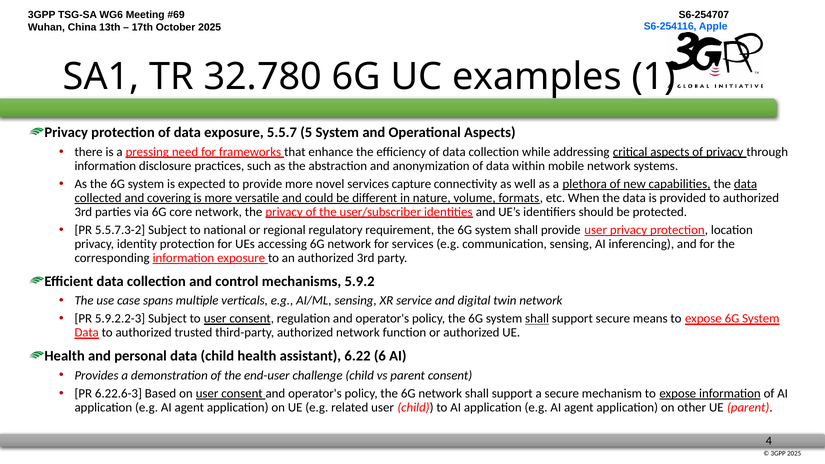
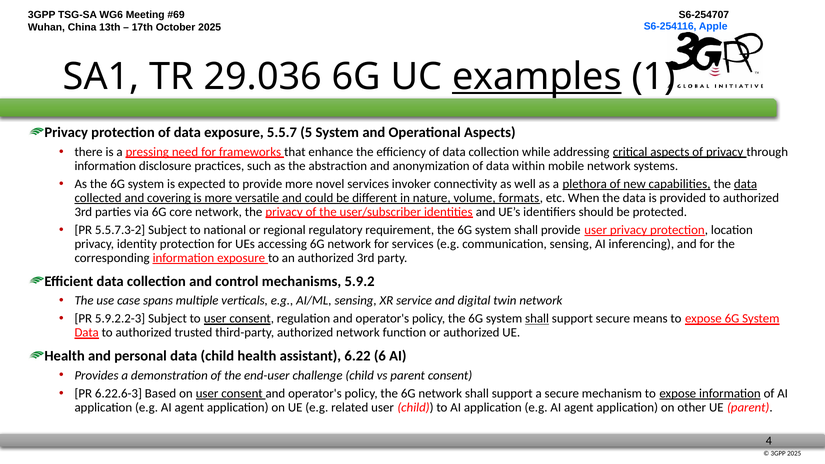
32.780: 32.780 -> 29.036 (263, 77)
examples underline: none -> present (537, 77)
capture: capture -> invoker (411, 184)
